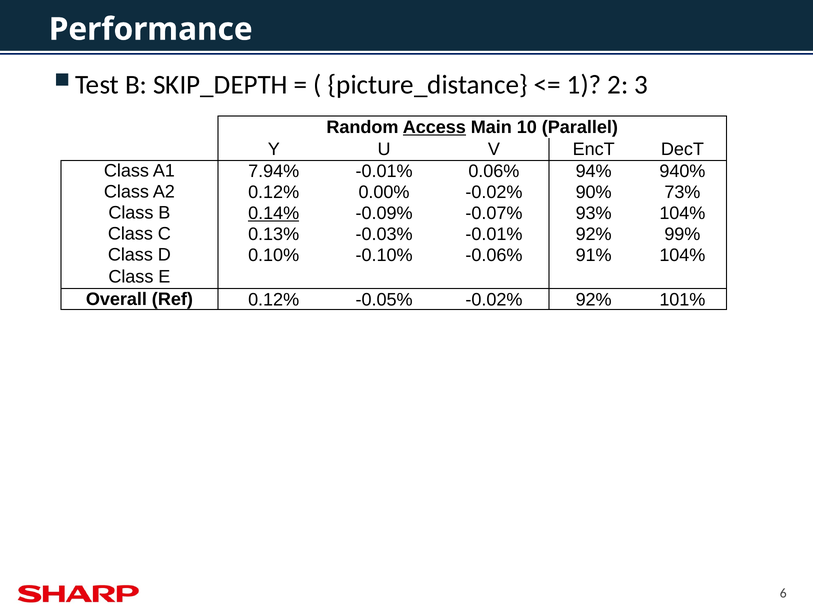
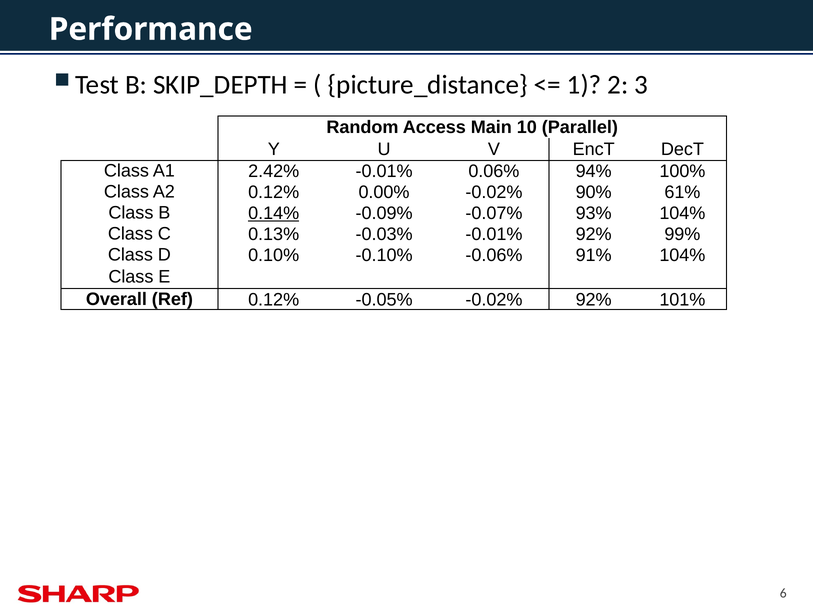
Access underline: present -> none (434, 127)
7.94%: 7.94% -> 2.42% (274, 171)
940%: 940% -> 100% (682, 171)
73%: 73% -> 61% (682, 192)
